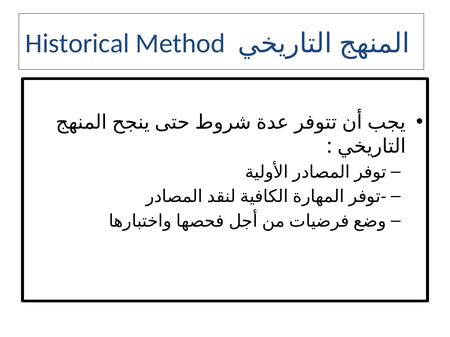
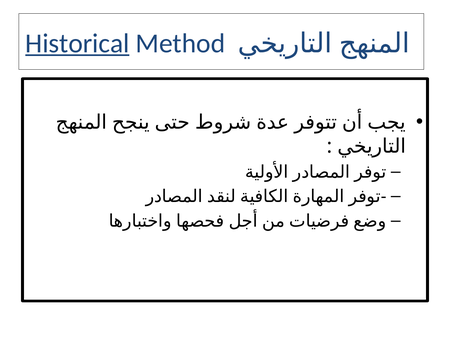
Historical underline: none -> present (77, 44)
